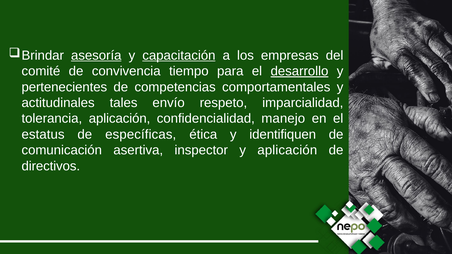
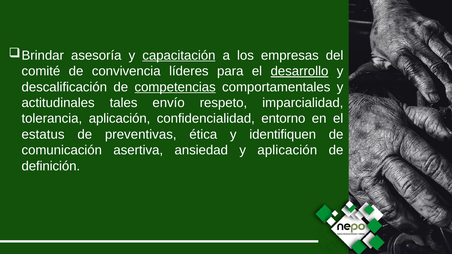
asesoría underline: present -> none (96, 55)
tiempo: tiempo -> líderes (189, 71)
pertenecientes: pertenecientes -> descalificación (64, 87)
competencias underline: none -> present (175, 87)
manejo: manejo -> entorno (283, 119)
específicas: específicas -> preventivas (141, 135)
inspector: inspector -> ansiedad (201, 150)
directivos: directivos -> definición (51, 166)
